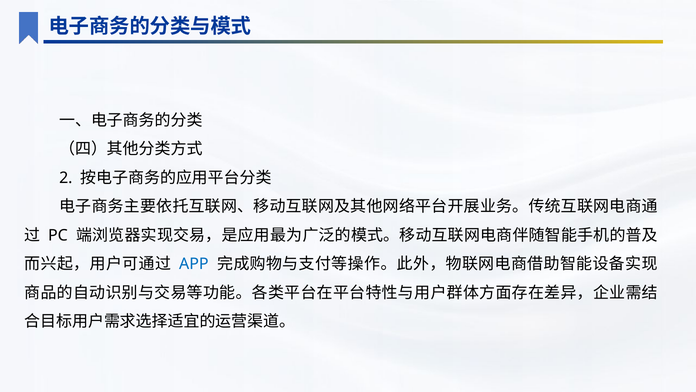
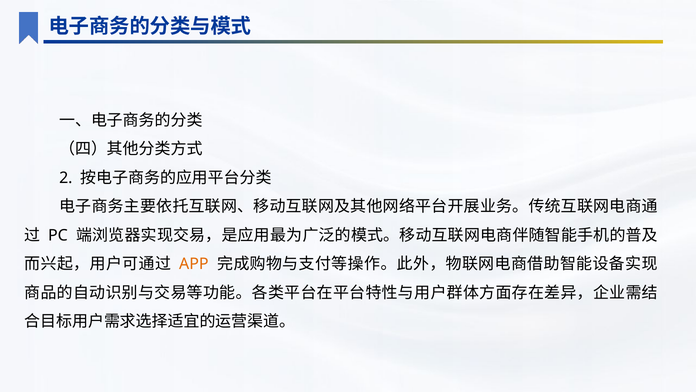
APP colour: blue -> orange (194, 264)
